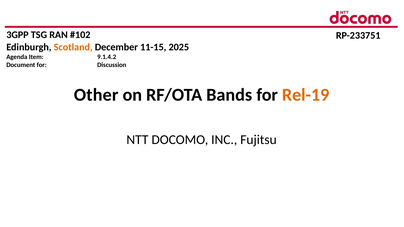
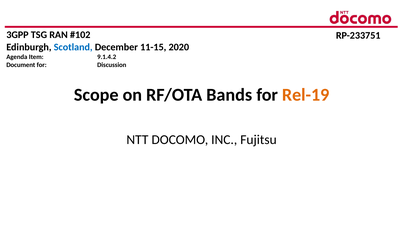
Scotland colour: orange -> blue (73, 47)
2025: 2025 -> 2020 (179, 47)
Other: Other -> Scope (96, 95)
